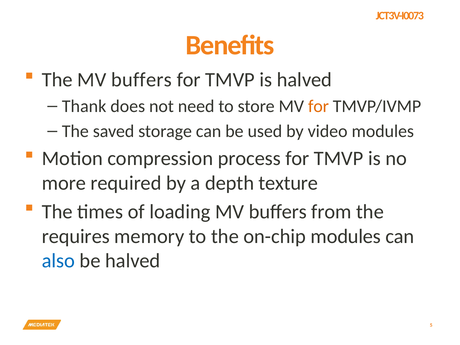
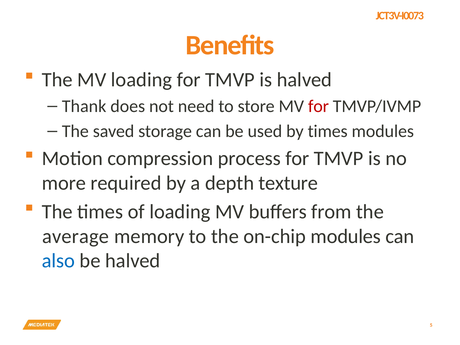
The MV buffers: buffers -> loading (142, 80)
for colour: orange -> red (318, 106)
by video: video -> times (328, 131)
requires: requires -> average (76, 236)
